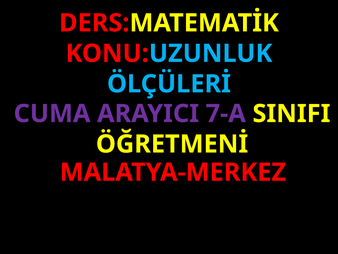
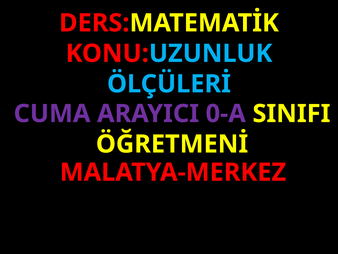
7-A: 7-A -> 0-A (226, 113)
